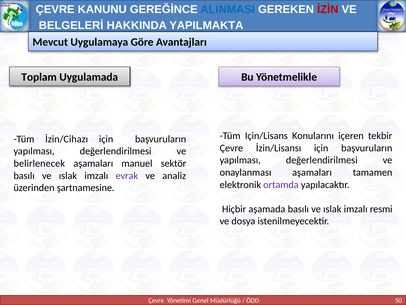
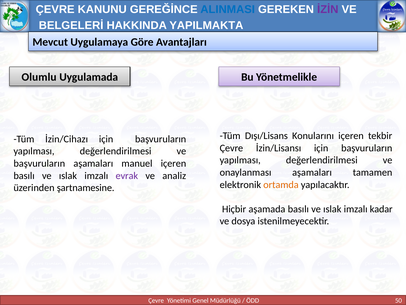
İZİN colour: red -> purple (328, 10)
Toplam: Toplam -> Olumlu (39, 77)
Için/Lisans: Için/Lisans -> Dışı/Lisans (266, 136)
belirlenecek: belirlenecek -> başvuruların (39, 163)
manuel sektör: sektör -> içeren (173, 163)
ortamda colour: purple -> orange (281, 184)
resmi: resmi -> kadar (381, 209)
